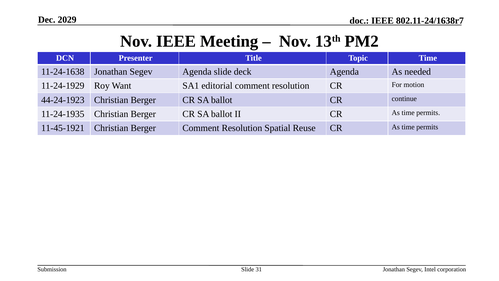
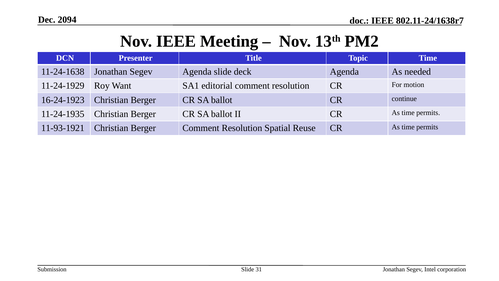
2029: 2029 -> 2094 (67, 20)
44-24-1923: 44-24-1923 -> 16-24-1923 (63, 100)
11-45-1921: 11-45-1921 -> 11-93-1921 (63, 128)
